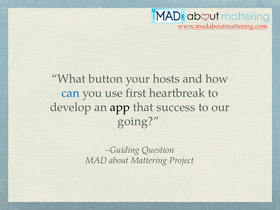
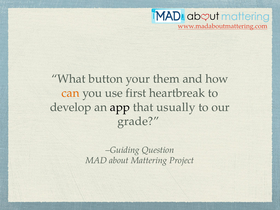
hosts: hosts -> them (166, 79)
can colour: blue -> orange (71, 93)
success: success -> usually (176, 107)
going: going -> grade (138, 121)
